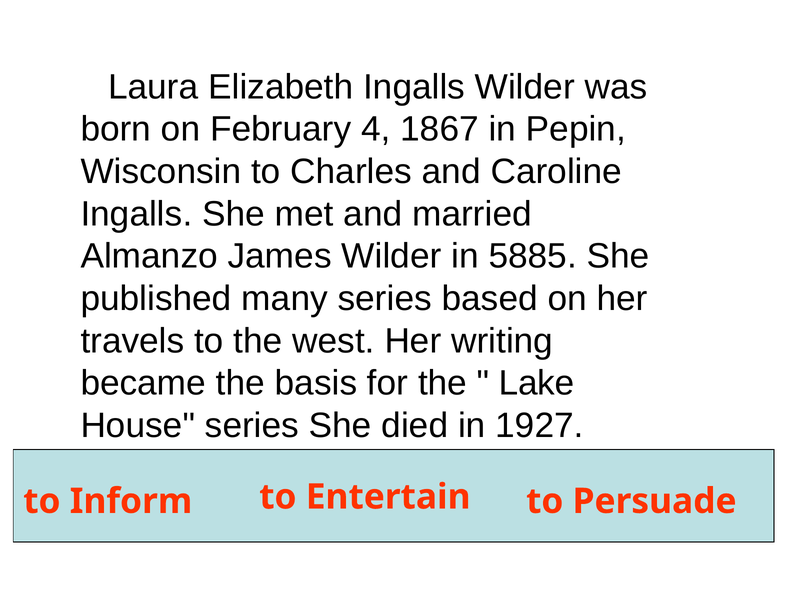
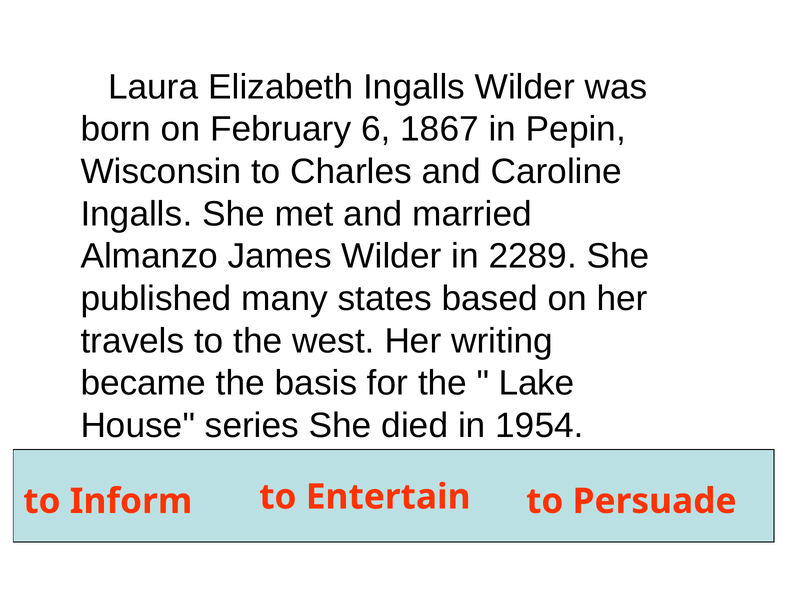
4: 4 -> 6 (376, 129)
5885: 5885 -> 2289 (533, 257)
many series: series -> states (385, 299)
1927: 1927 -> 1954 (539, 426)
